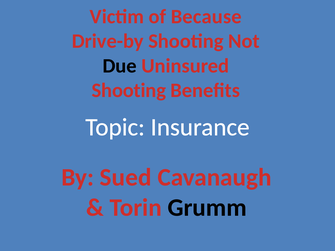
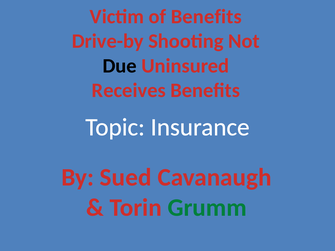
of Because: Because -> Benefits (206, 17)
Shooting: Shooting -> Receives (129, 90)
Grumm colour: black -> green (207, 208)
